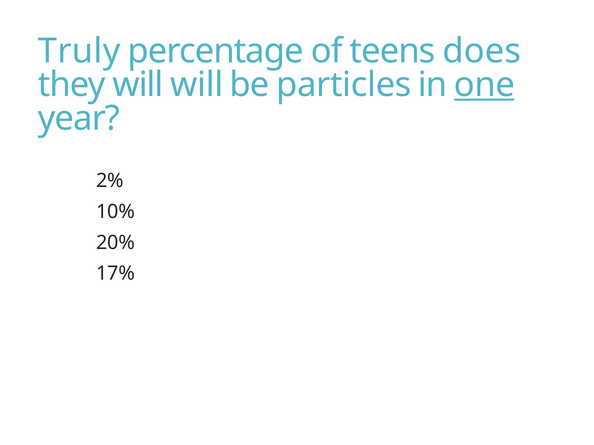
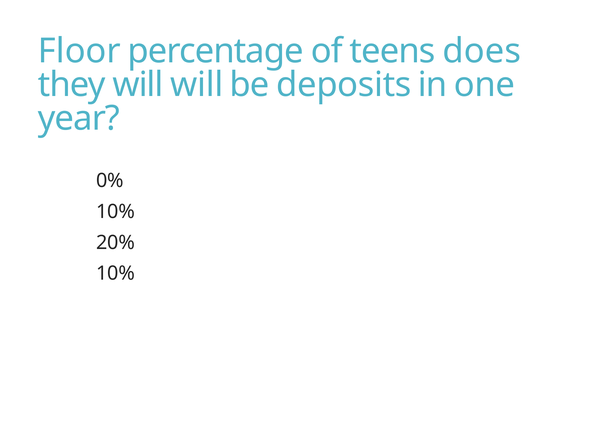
Truly: Truly -> Floor (79, 51)
particles: particles -> deposits (344, 85)
one underline: present -> none (484, 85)
2%: 2% -> 0% (110, 181)
17%: 17% -> 10% (116, 274)
